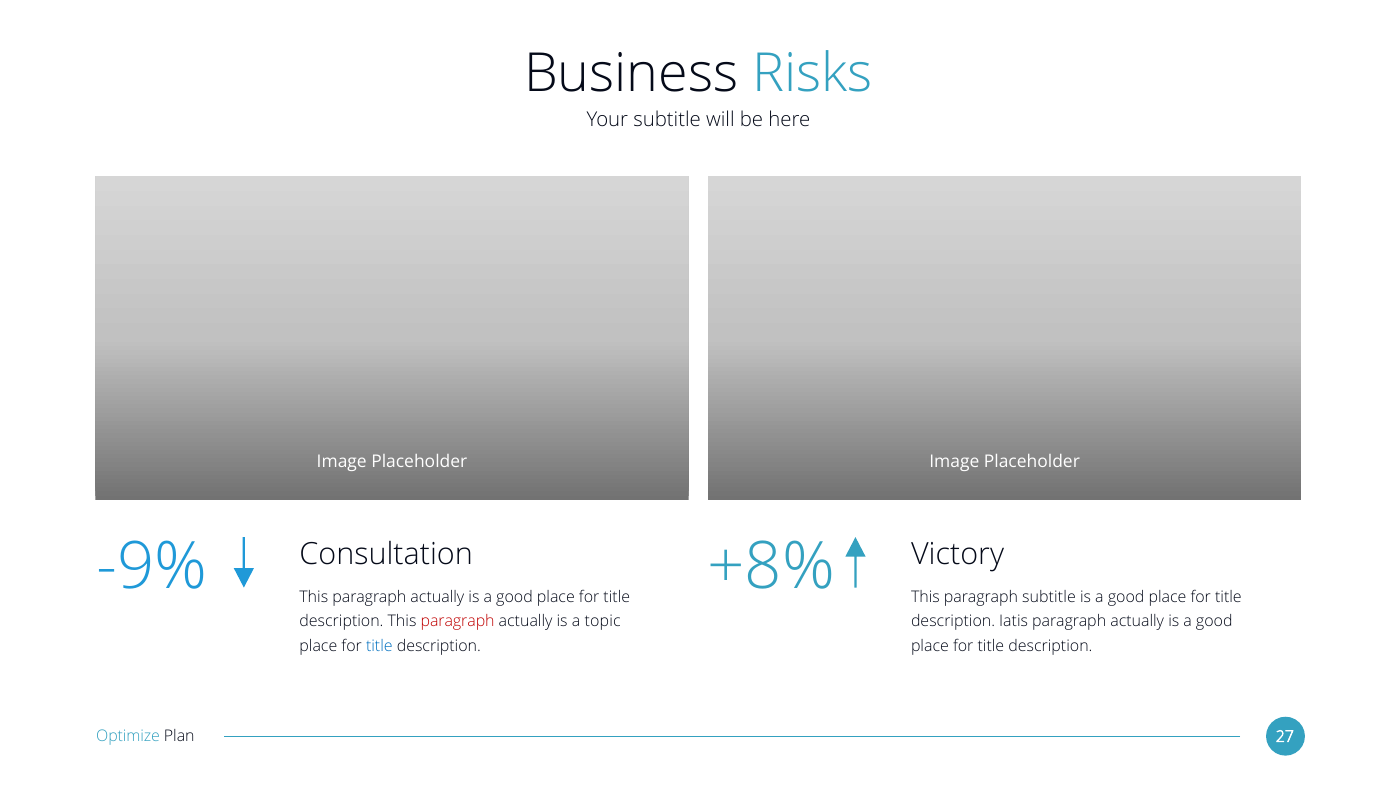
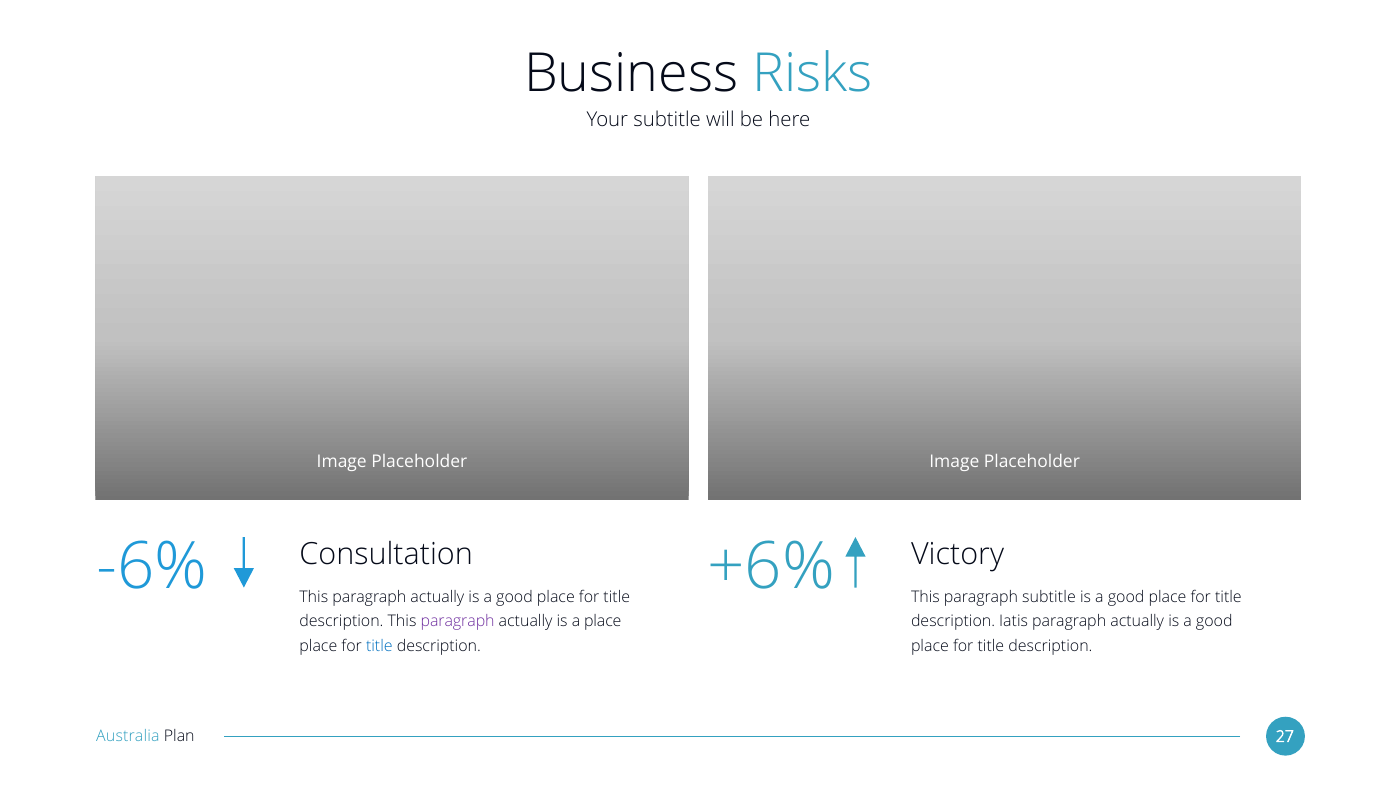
-9%: -9% -> -6% (152, 567)
+8%: +8% -> +6% (771, 567)
paragraph colour: red -> purple (458, 622)
a topic: topic -> place (603, 622)
Optimize: Optimize -> Australia (128, 736)
